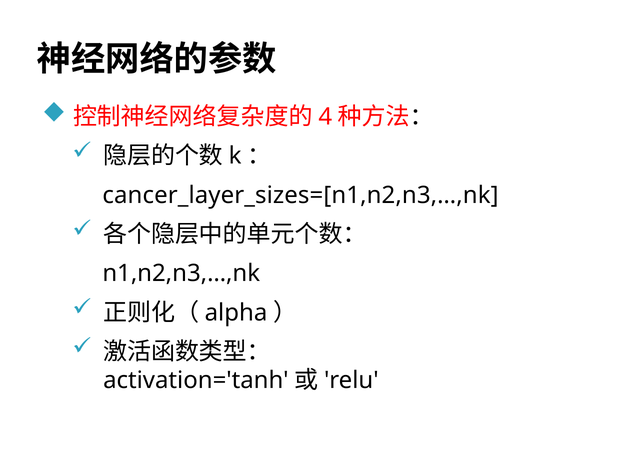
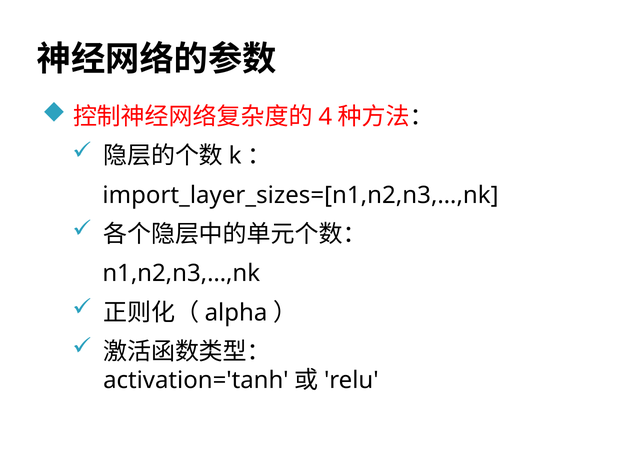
cancer_layer_sizes=[n1,n2,n3,…,nk: cancer_layer_sizes=[n1,n2,n3,…,nk -> import_layer_sizes=[n1,n2,n3,…,nk (301, 195)
